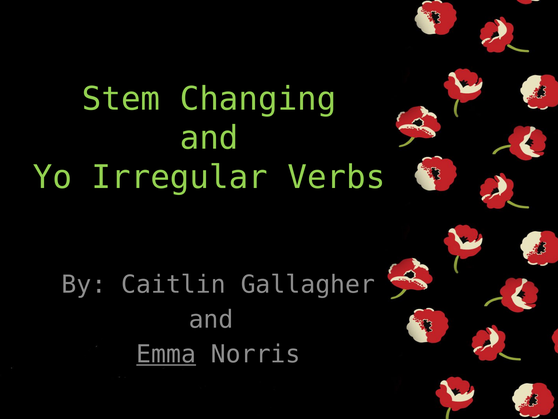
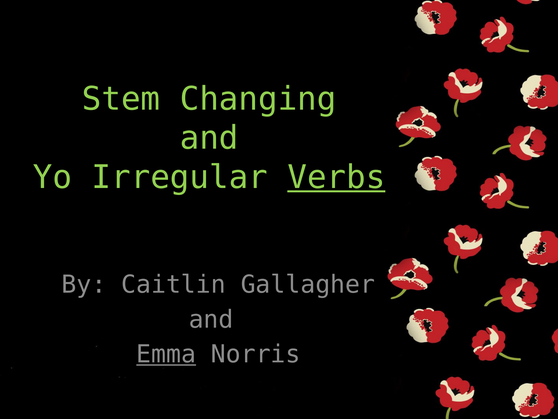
Verbs underline: none -> present (336, 177)
